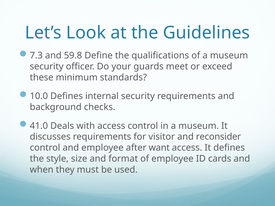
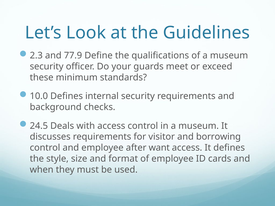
7.3: 7.3 -> 2.3 (36, 56)
59.8: 59.8 -> 77.9 (73, 56)
41.0: 41.0 -> 24.5 (39, 126)
reconsider: reconsider -> borrowing (218, 137)
